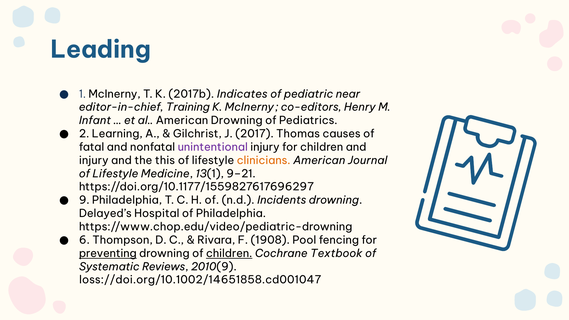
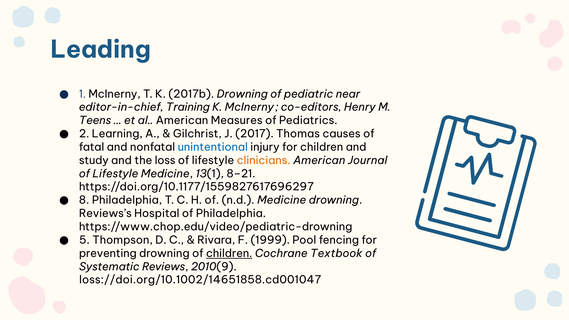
2017b Indicates: Indicates -> Drowning (242, 94)
Infant: Infant -> Teens (95, 121)
American Drowning: Drowning -> Measures (237, 121)
unintentional colour: purple -> blue (213, 147)
injury: injury -> study (94, 160)
this: this -> loss (165, 160)
9–21: 9–21 -> 8–21 (241, 174)
9: 9 -> 8 (84, 200)
n.d Incidents: Incidents -> Medicine (282, 200)
Delayed’s: Delayed’s -> Reviews’s (105, 214)
6: 6 -> 5 (84, 240)
1908: 1908 -> 1999 (270, 240)
preventing underline: present -> none (108, 253)
